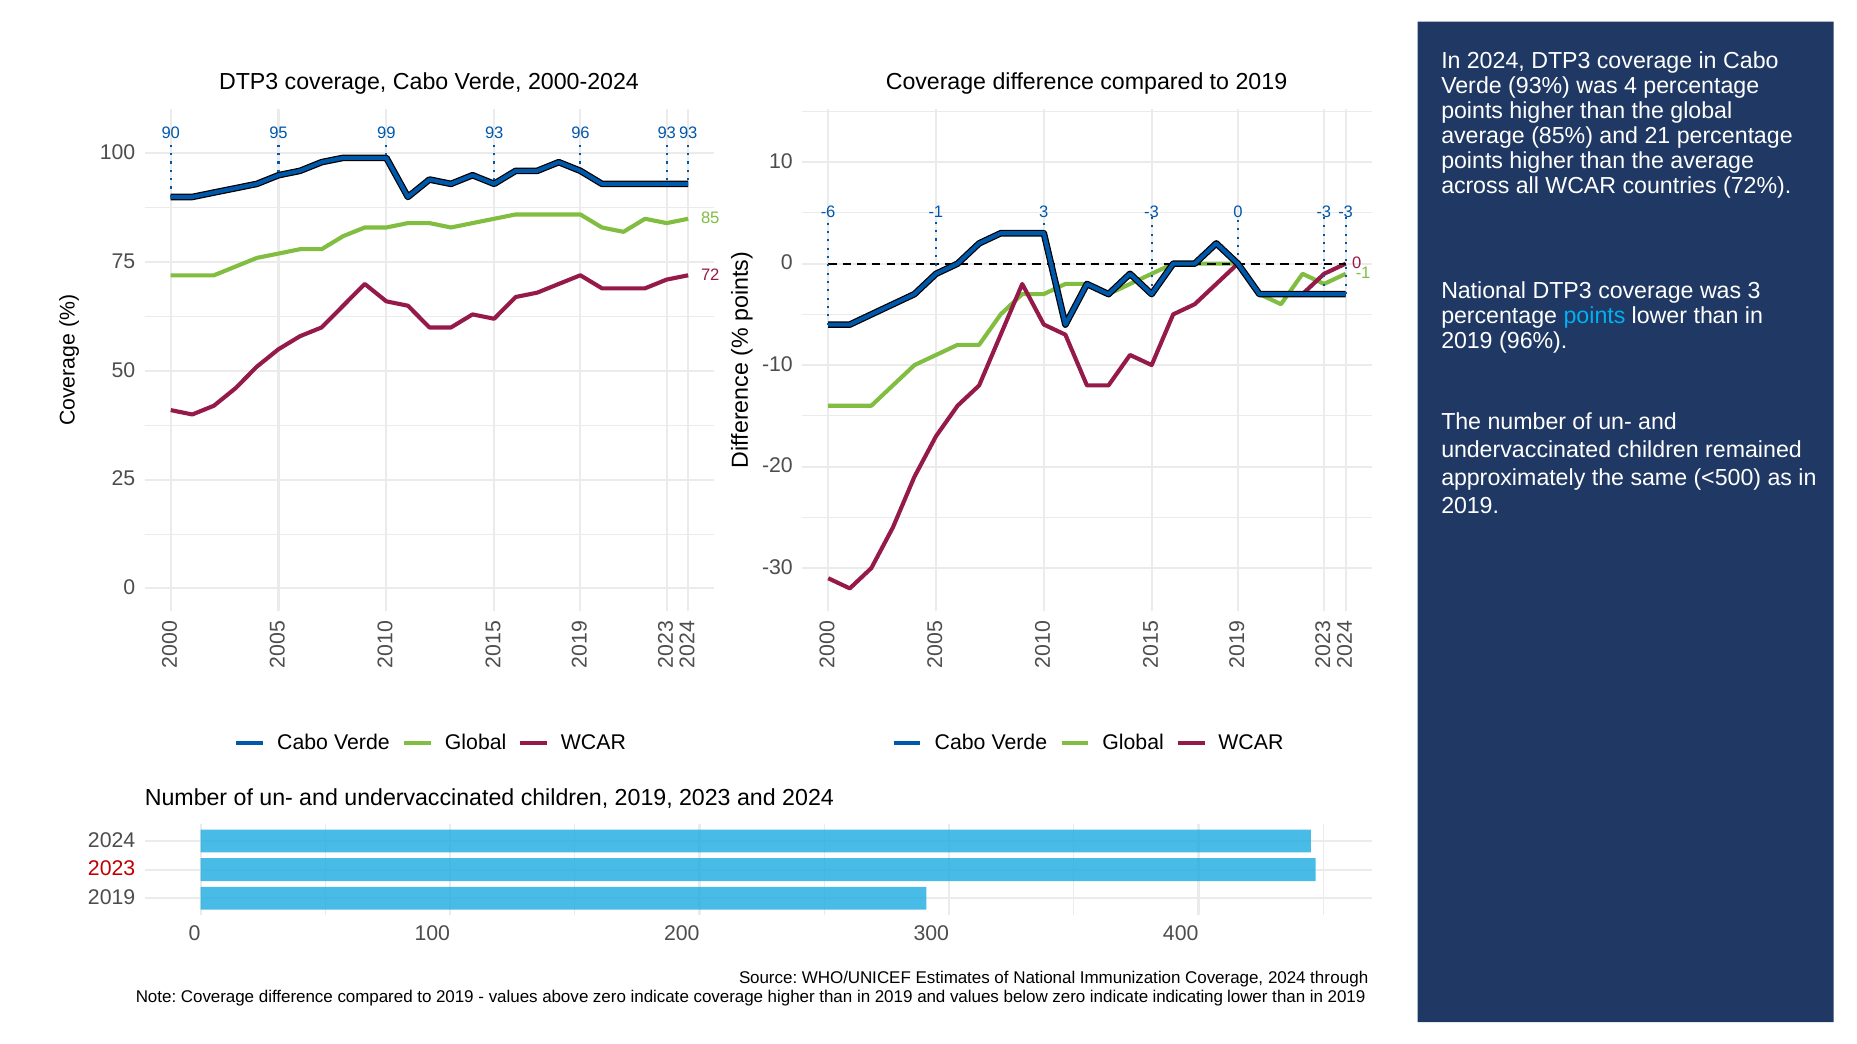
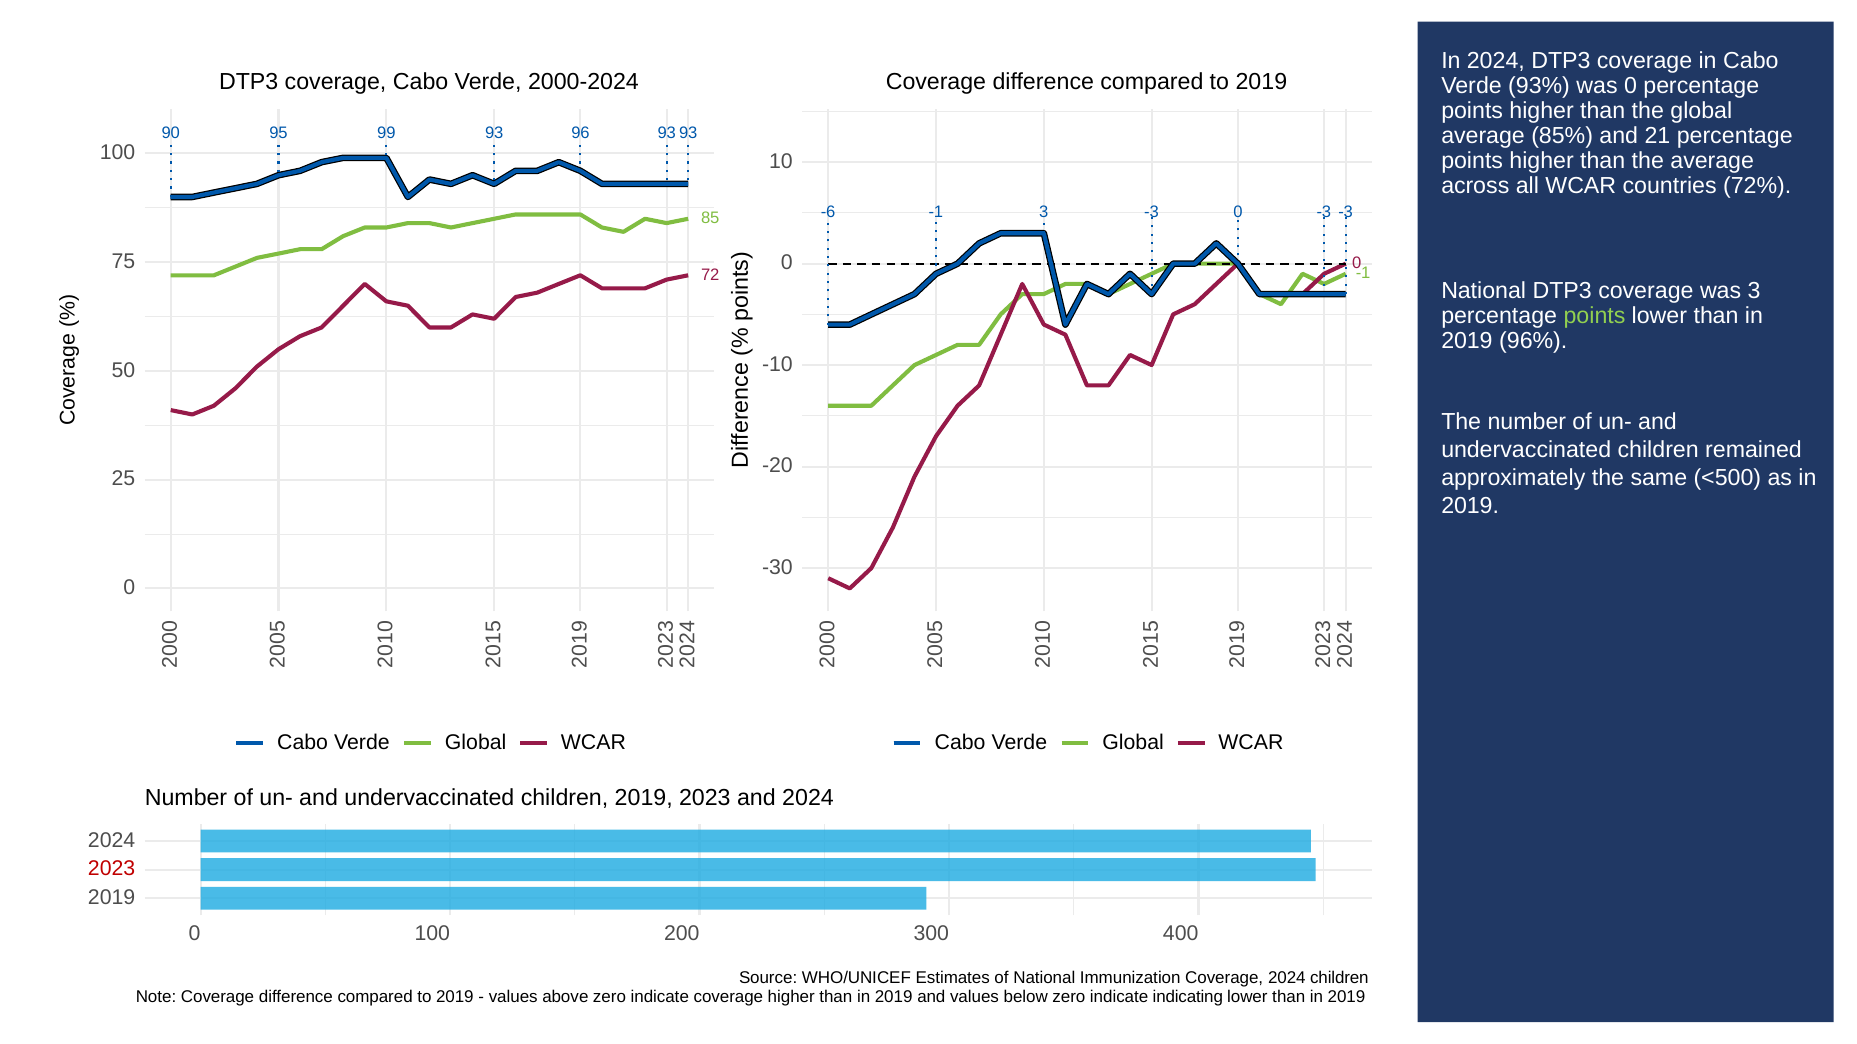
was 4: 4 -> 0 (1631, 86)
points colour: light blue -> light green (1595, 316)
2024 through: through -> children (1339, 979)
